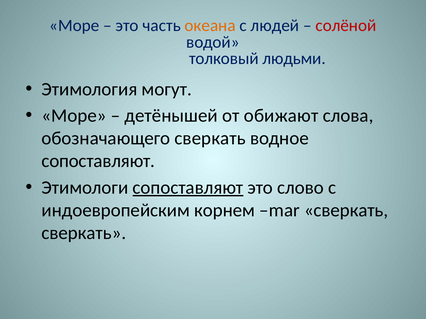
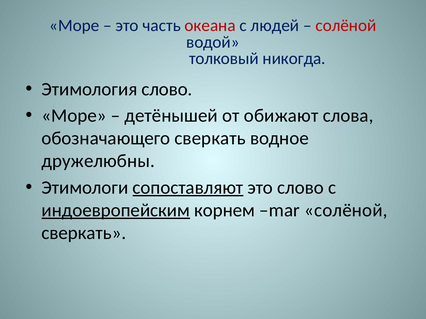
океана colour: orange -> red (210, 26)
людьми: людьми -> никогда (294, 59)
Этимология могут: могут -> слово (167, 89)
сопоставляют: сопоставляют -> дружелюбны (98, 161)
индоевропейским underline: none -> present (116, 211)
mar сверкать: сверкать -> солёной (346, 211)
